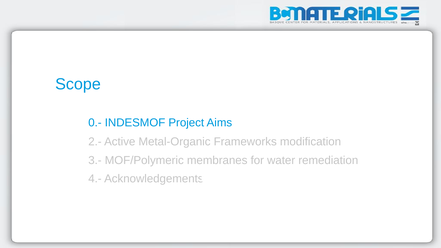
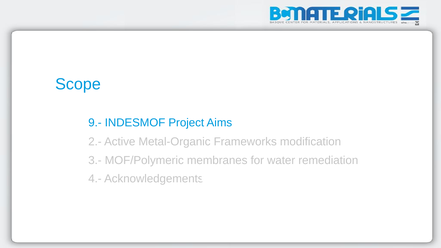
0.-: 0.- -> 9.- (95, 123)
